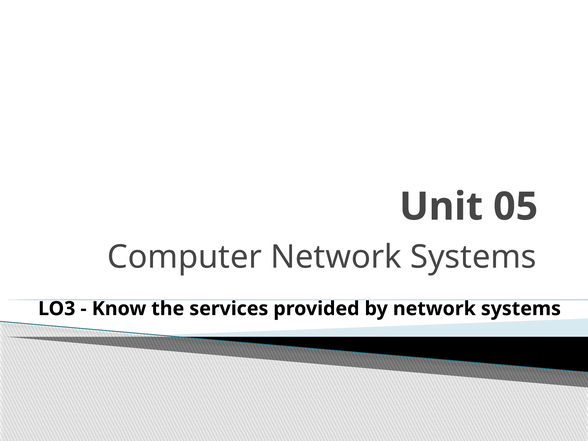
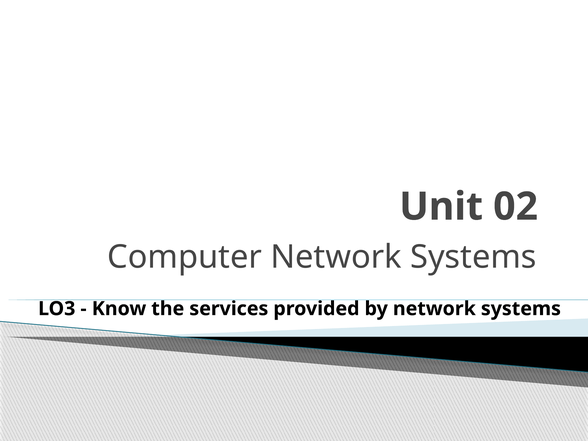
05: 05 -> 02 (516, 207)
